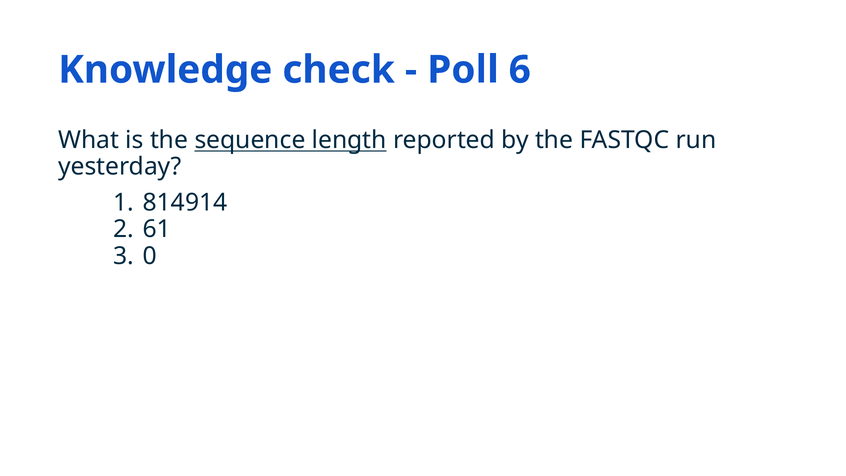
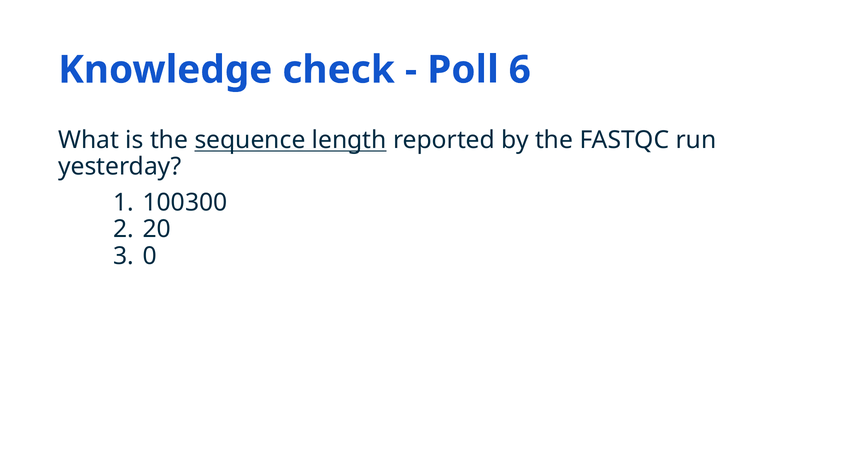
814914: 814914 -> 100300 (185, 203)
61: 61 -> 20 (157, 229)
